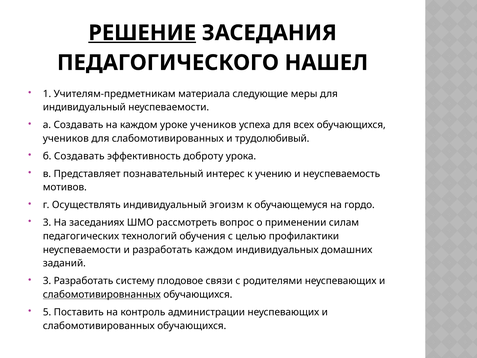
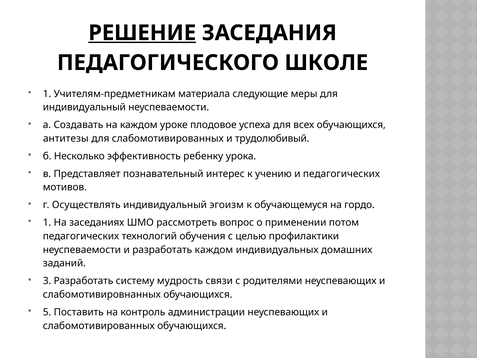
НАШЕЛ: НАШЕЛ -> ШКОЛЕ (326, 63)
уроке учеников: учеников -> плодовое (213, 125)
учеников: учеников -> антитезы (66, 138)
б Создавать: Создавать -> Несколько (79, 156)
доброту: доброту -> ребенку (203, 156)
и неуспеваемость: неуспеваемость -> педагогических (341, 174)
3: 3 -> 1 (47, 222)
силам: силам -> потом (344, 222)
плодовое: плодовое -> мудрость (180, 281)
слабомотивировнанных underline: present -> none (102, 294)
